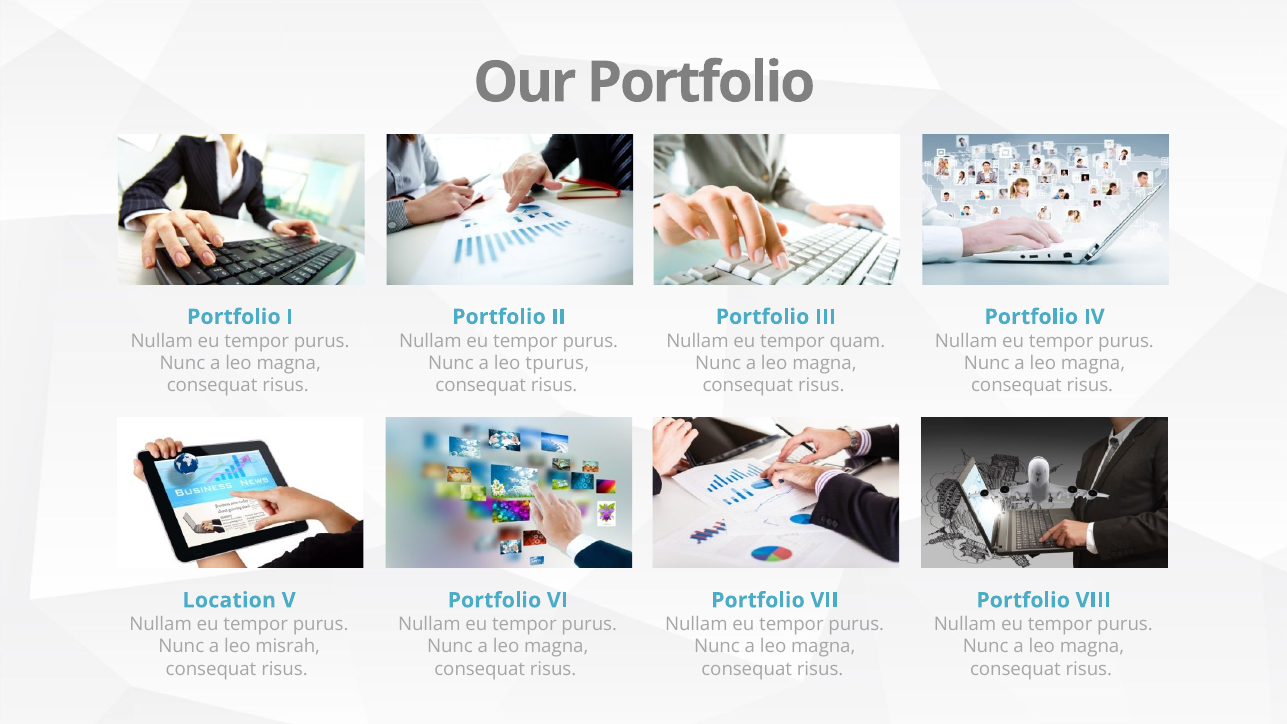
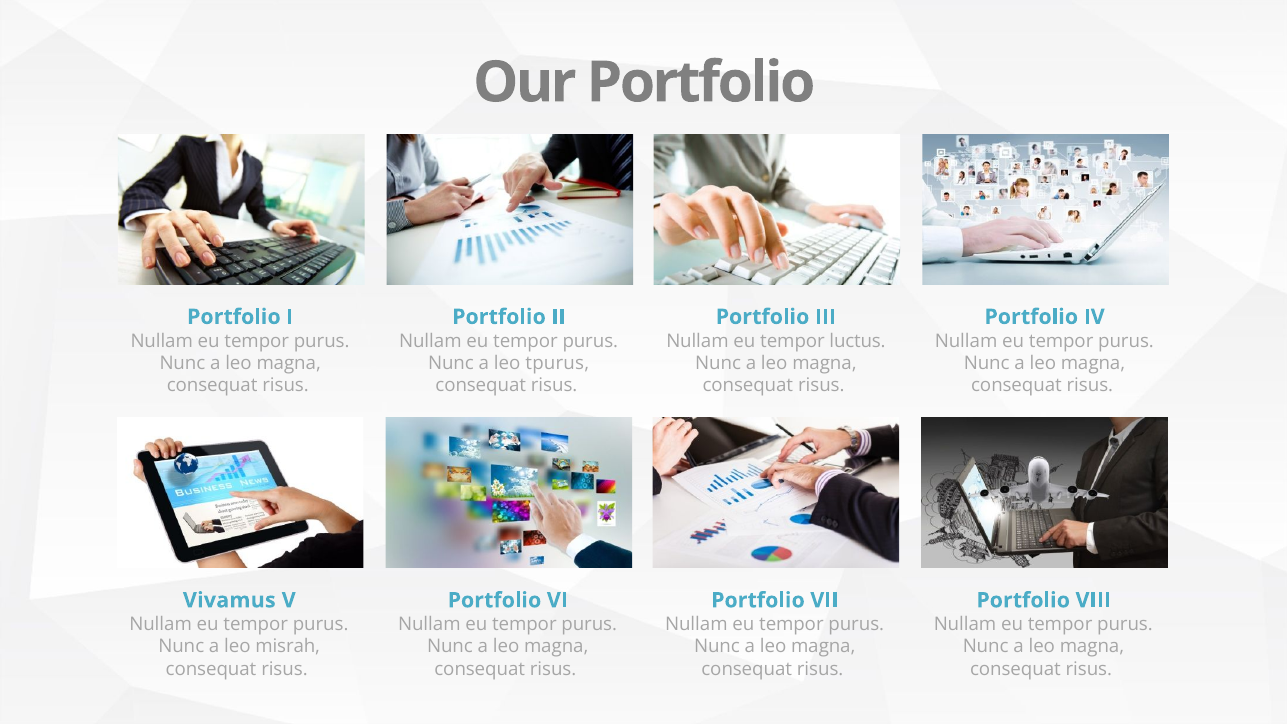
quam: quam -> luctus (858, 341)
Location: Location -> Vivamus (229, 600)
